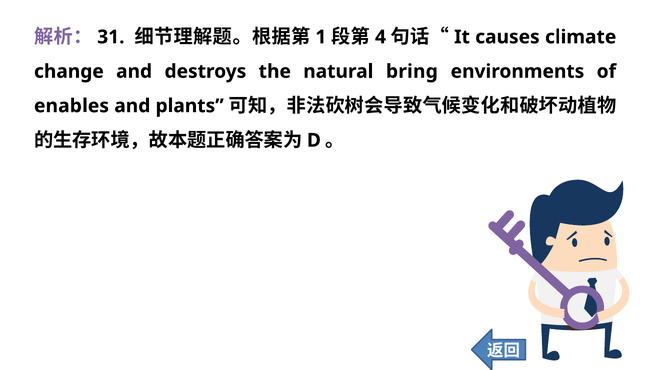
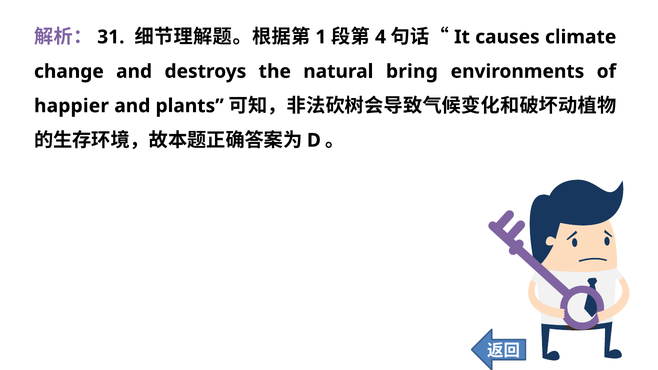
enables: enables -> happier (71, 106)
